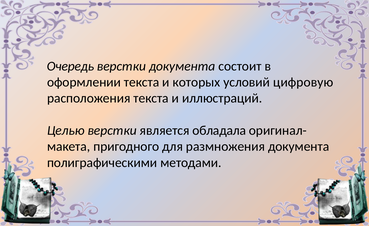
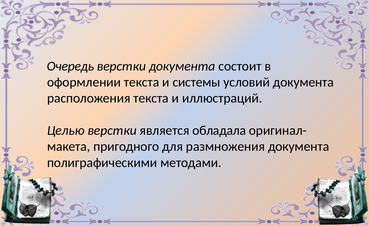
которых: которых -> системы (196, 82)
условий цифровую: цифровую -> документа (303, 82)
